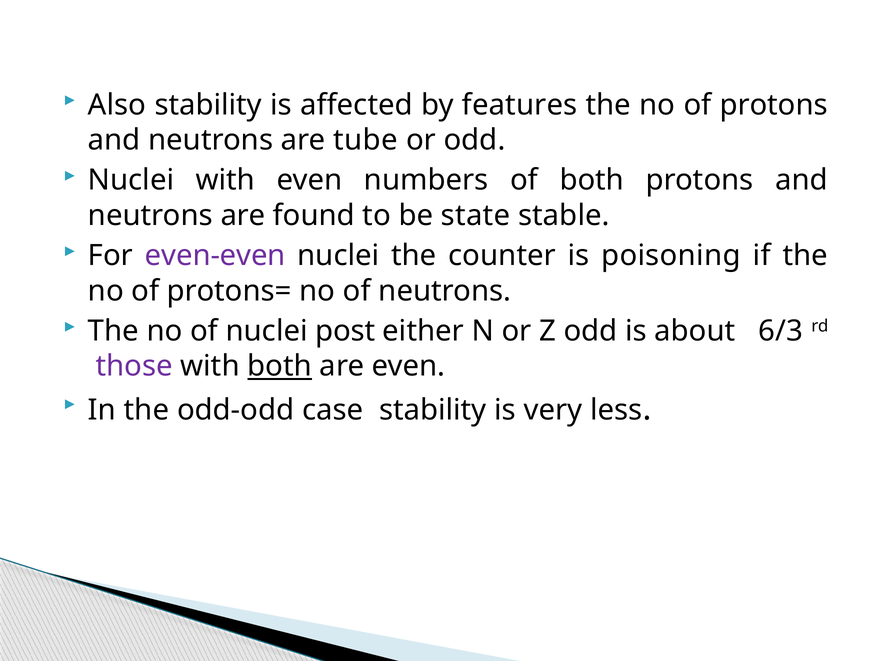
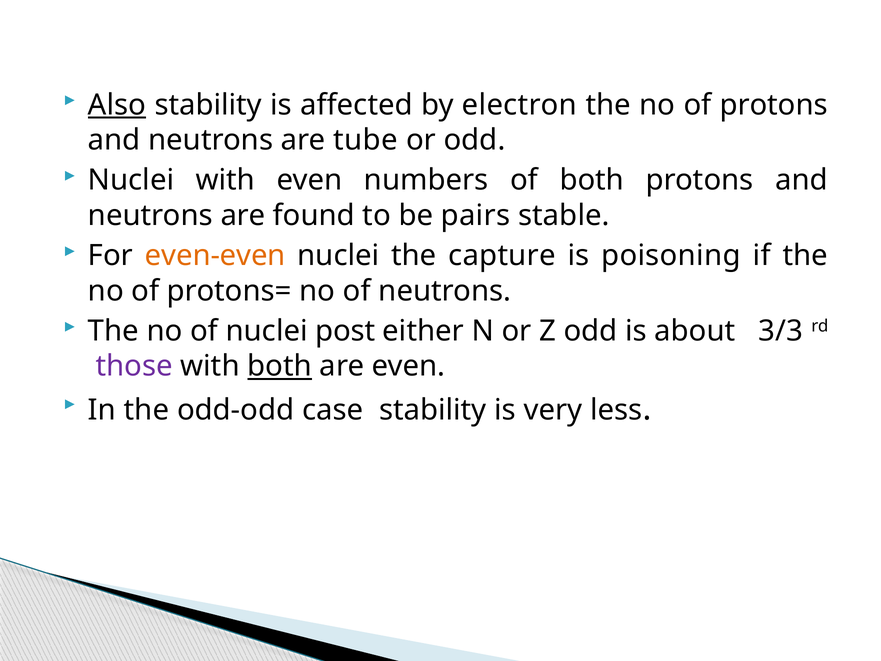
Also underline: none -> present (117, 105)
features: features -> electron (520, 105)
state: state -> pairs (476, 215)
even-even colour: purple -> orange (215, 256)
counter: counter -> capture (502, 256)
6/3: 6/3 -> 3/3 (781, 331)
